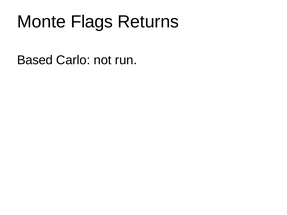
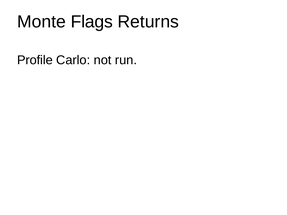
Based: Based -> Profile (35, 60)
